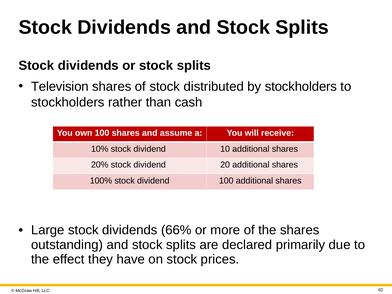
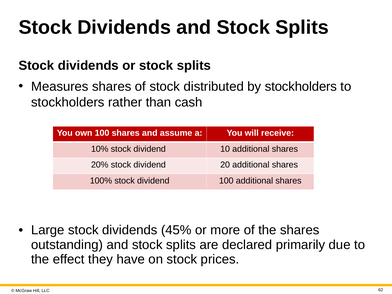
Television: Television -> Measures (60, 87)
66%: 66% -> 45% (176, 230)
